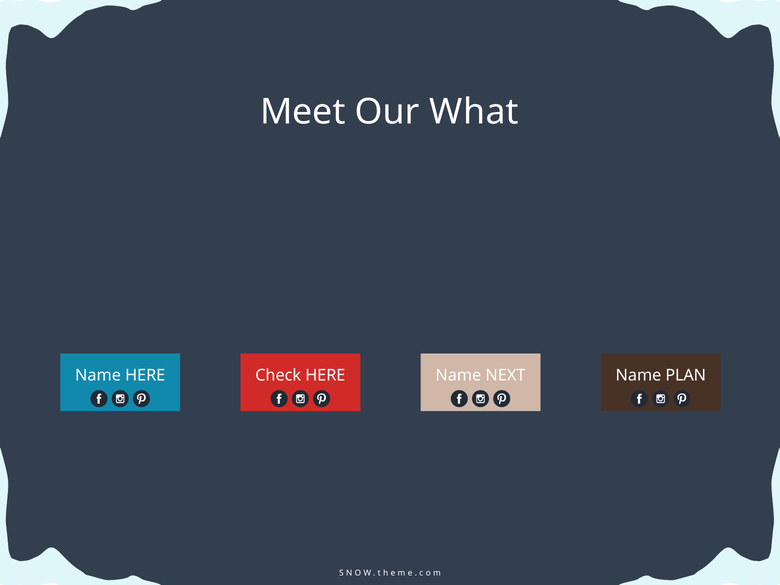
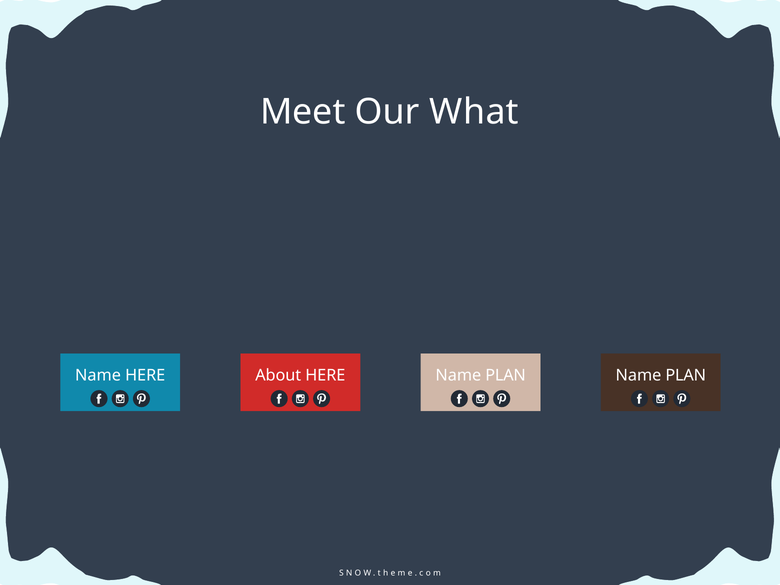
Check: Check -> About (278, 375)
HERE Name NEXT: NEXT -> PLAN (506, 375)
